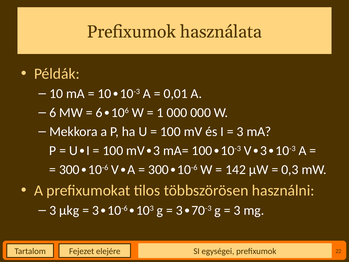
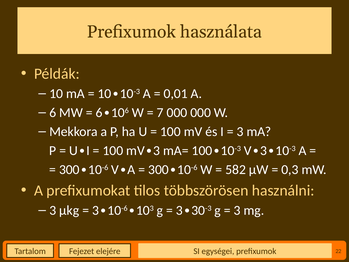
1: 1 -> 7 (160, 113)
142: 142 -> 582 (236, 170)
70: 70 -> 30 (198, 210)
